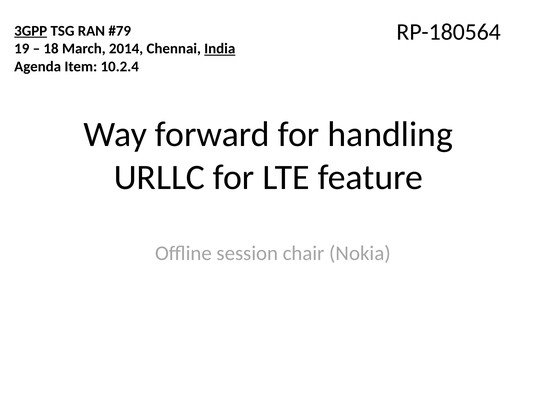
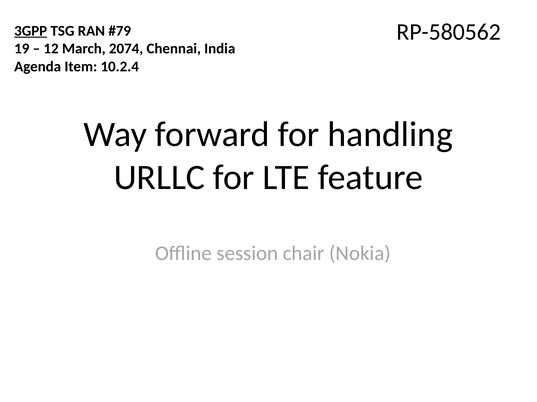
RP-180564: RP-180564 -> RP-580562 (449, 32)
18: 18 -> 12 (51, 49)
2014: 2014 -> 2074 (126, 49)
India underline: present -> none (220, 49)
